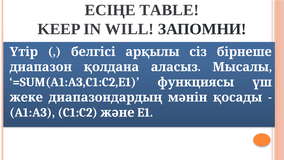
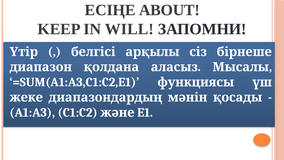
TABLE: TABLE -> ABOUT (169, 10)
